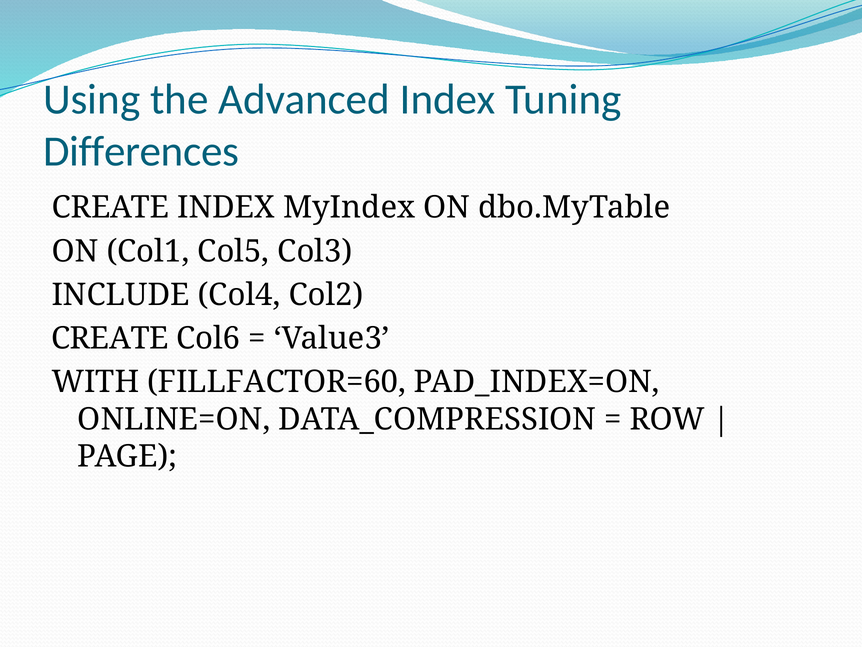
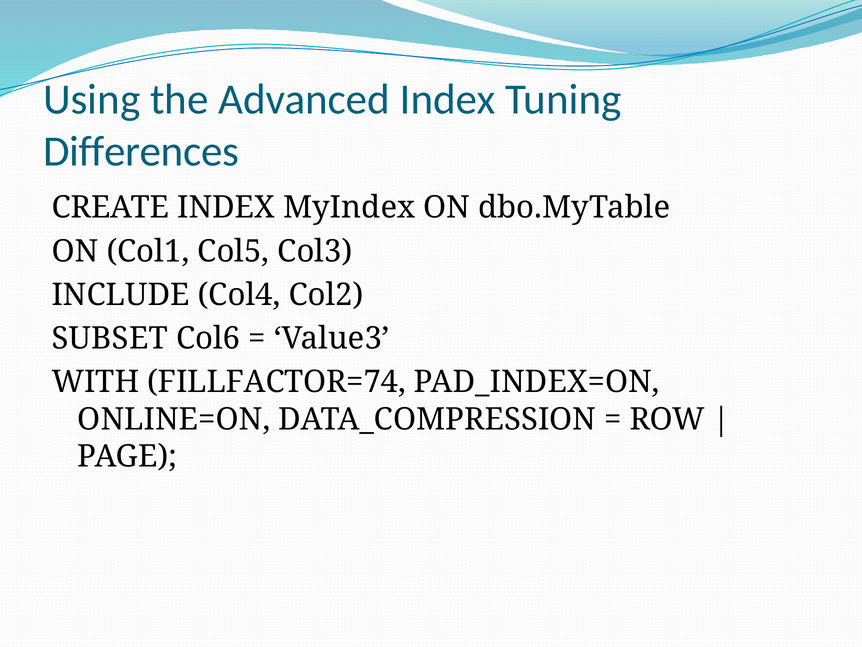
CREATE: CREATE -> SUBSET (110, 338)
FILLFACTOR=60: FILLFACTOR=60 -> FILLFACTOR=74 (277, 382)
